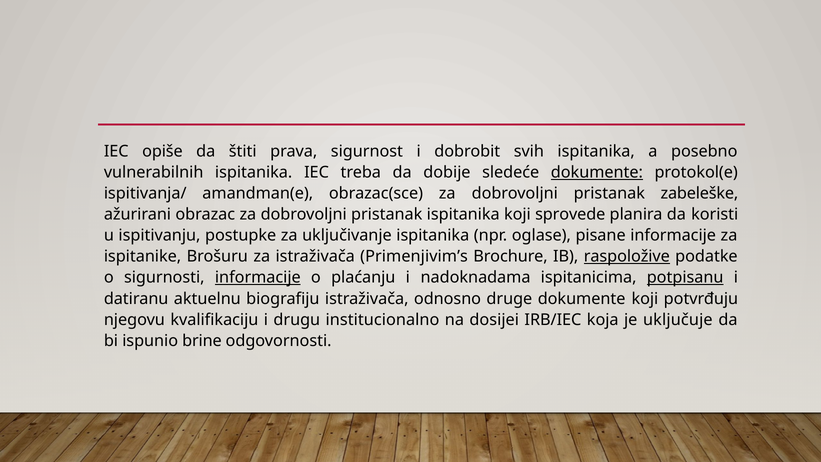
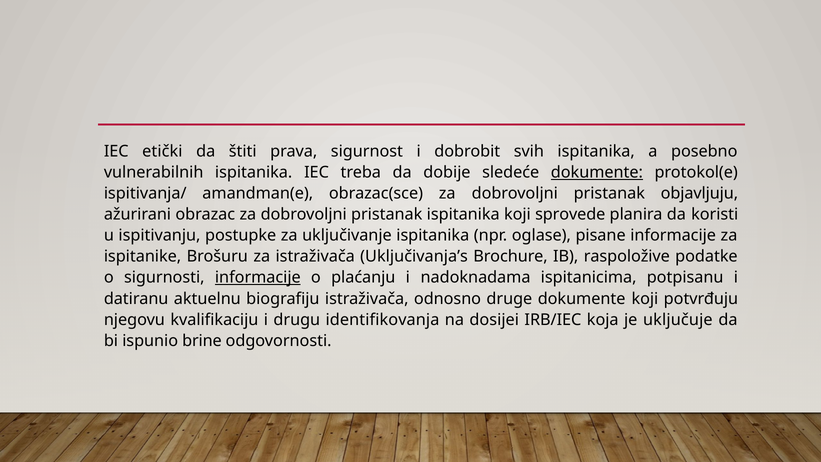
opiše: opiše -> etički (162, 151)
zabeleške: zabeleške -> objavljuju (699, 193)
Primenjivim’s: Primenjivim’s -> Uključivanja’s (414, 256)
raspoložive underline: present -> none (627, 256)
potpisanu underline: present -> none (685, 277)
institucionalno: institucionalno -> identifikovanja (382, 320)
